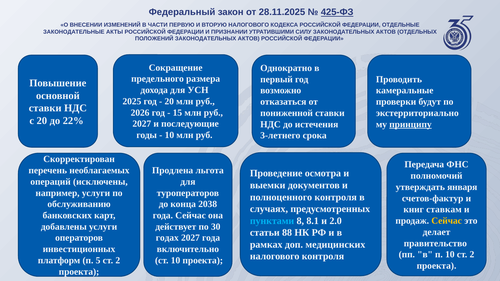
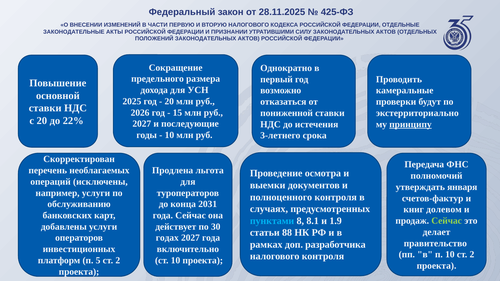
425-ФЗ underline: present -> none (337, 12)
2038: 2038 -> 2031 (208, 204)
ставкам: ставкам -> долевом (444, 210)
2.0: 2.0 -> 1.9 (336, 221)
Сейчас colour: yellow -> light green (447, 221)
медицинских: медицинских -> разработчика (335, 245)
